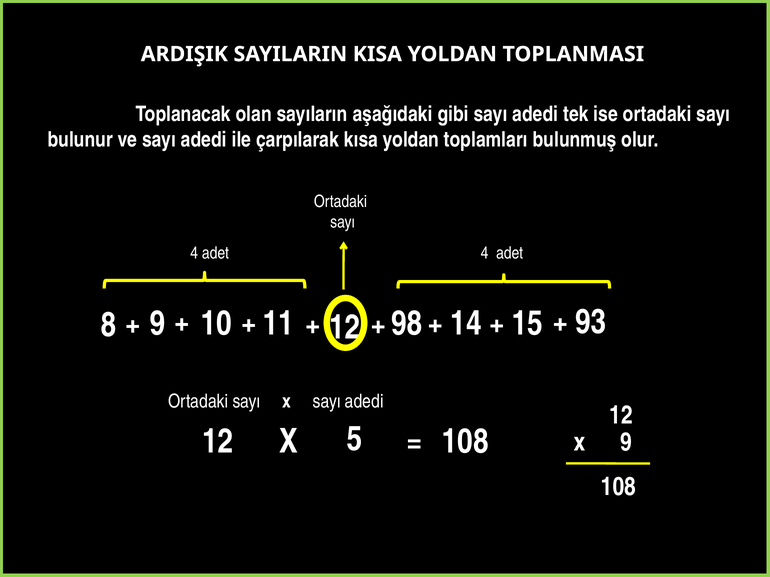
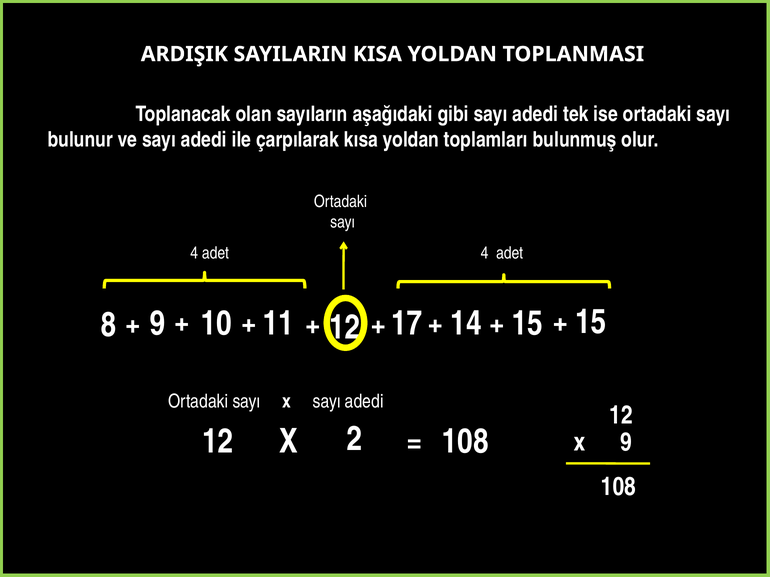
98: 98 -> 17 (407, 324)
93: 93 -> 15 (591, 322)
5: 5 -> 2 (355, 439)
